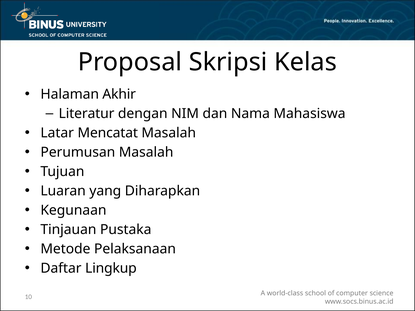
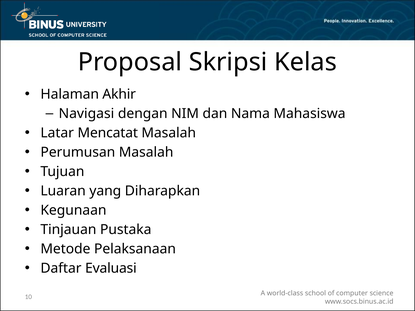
Literatur: Literatur -> Navigasi (86, 114)
Lingkup: Lingkup -> Evaluasi (111, 269)
